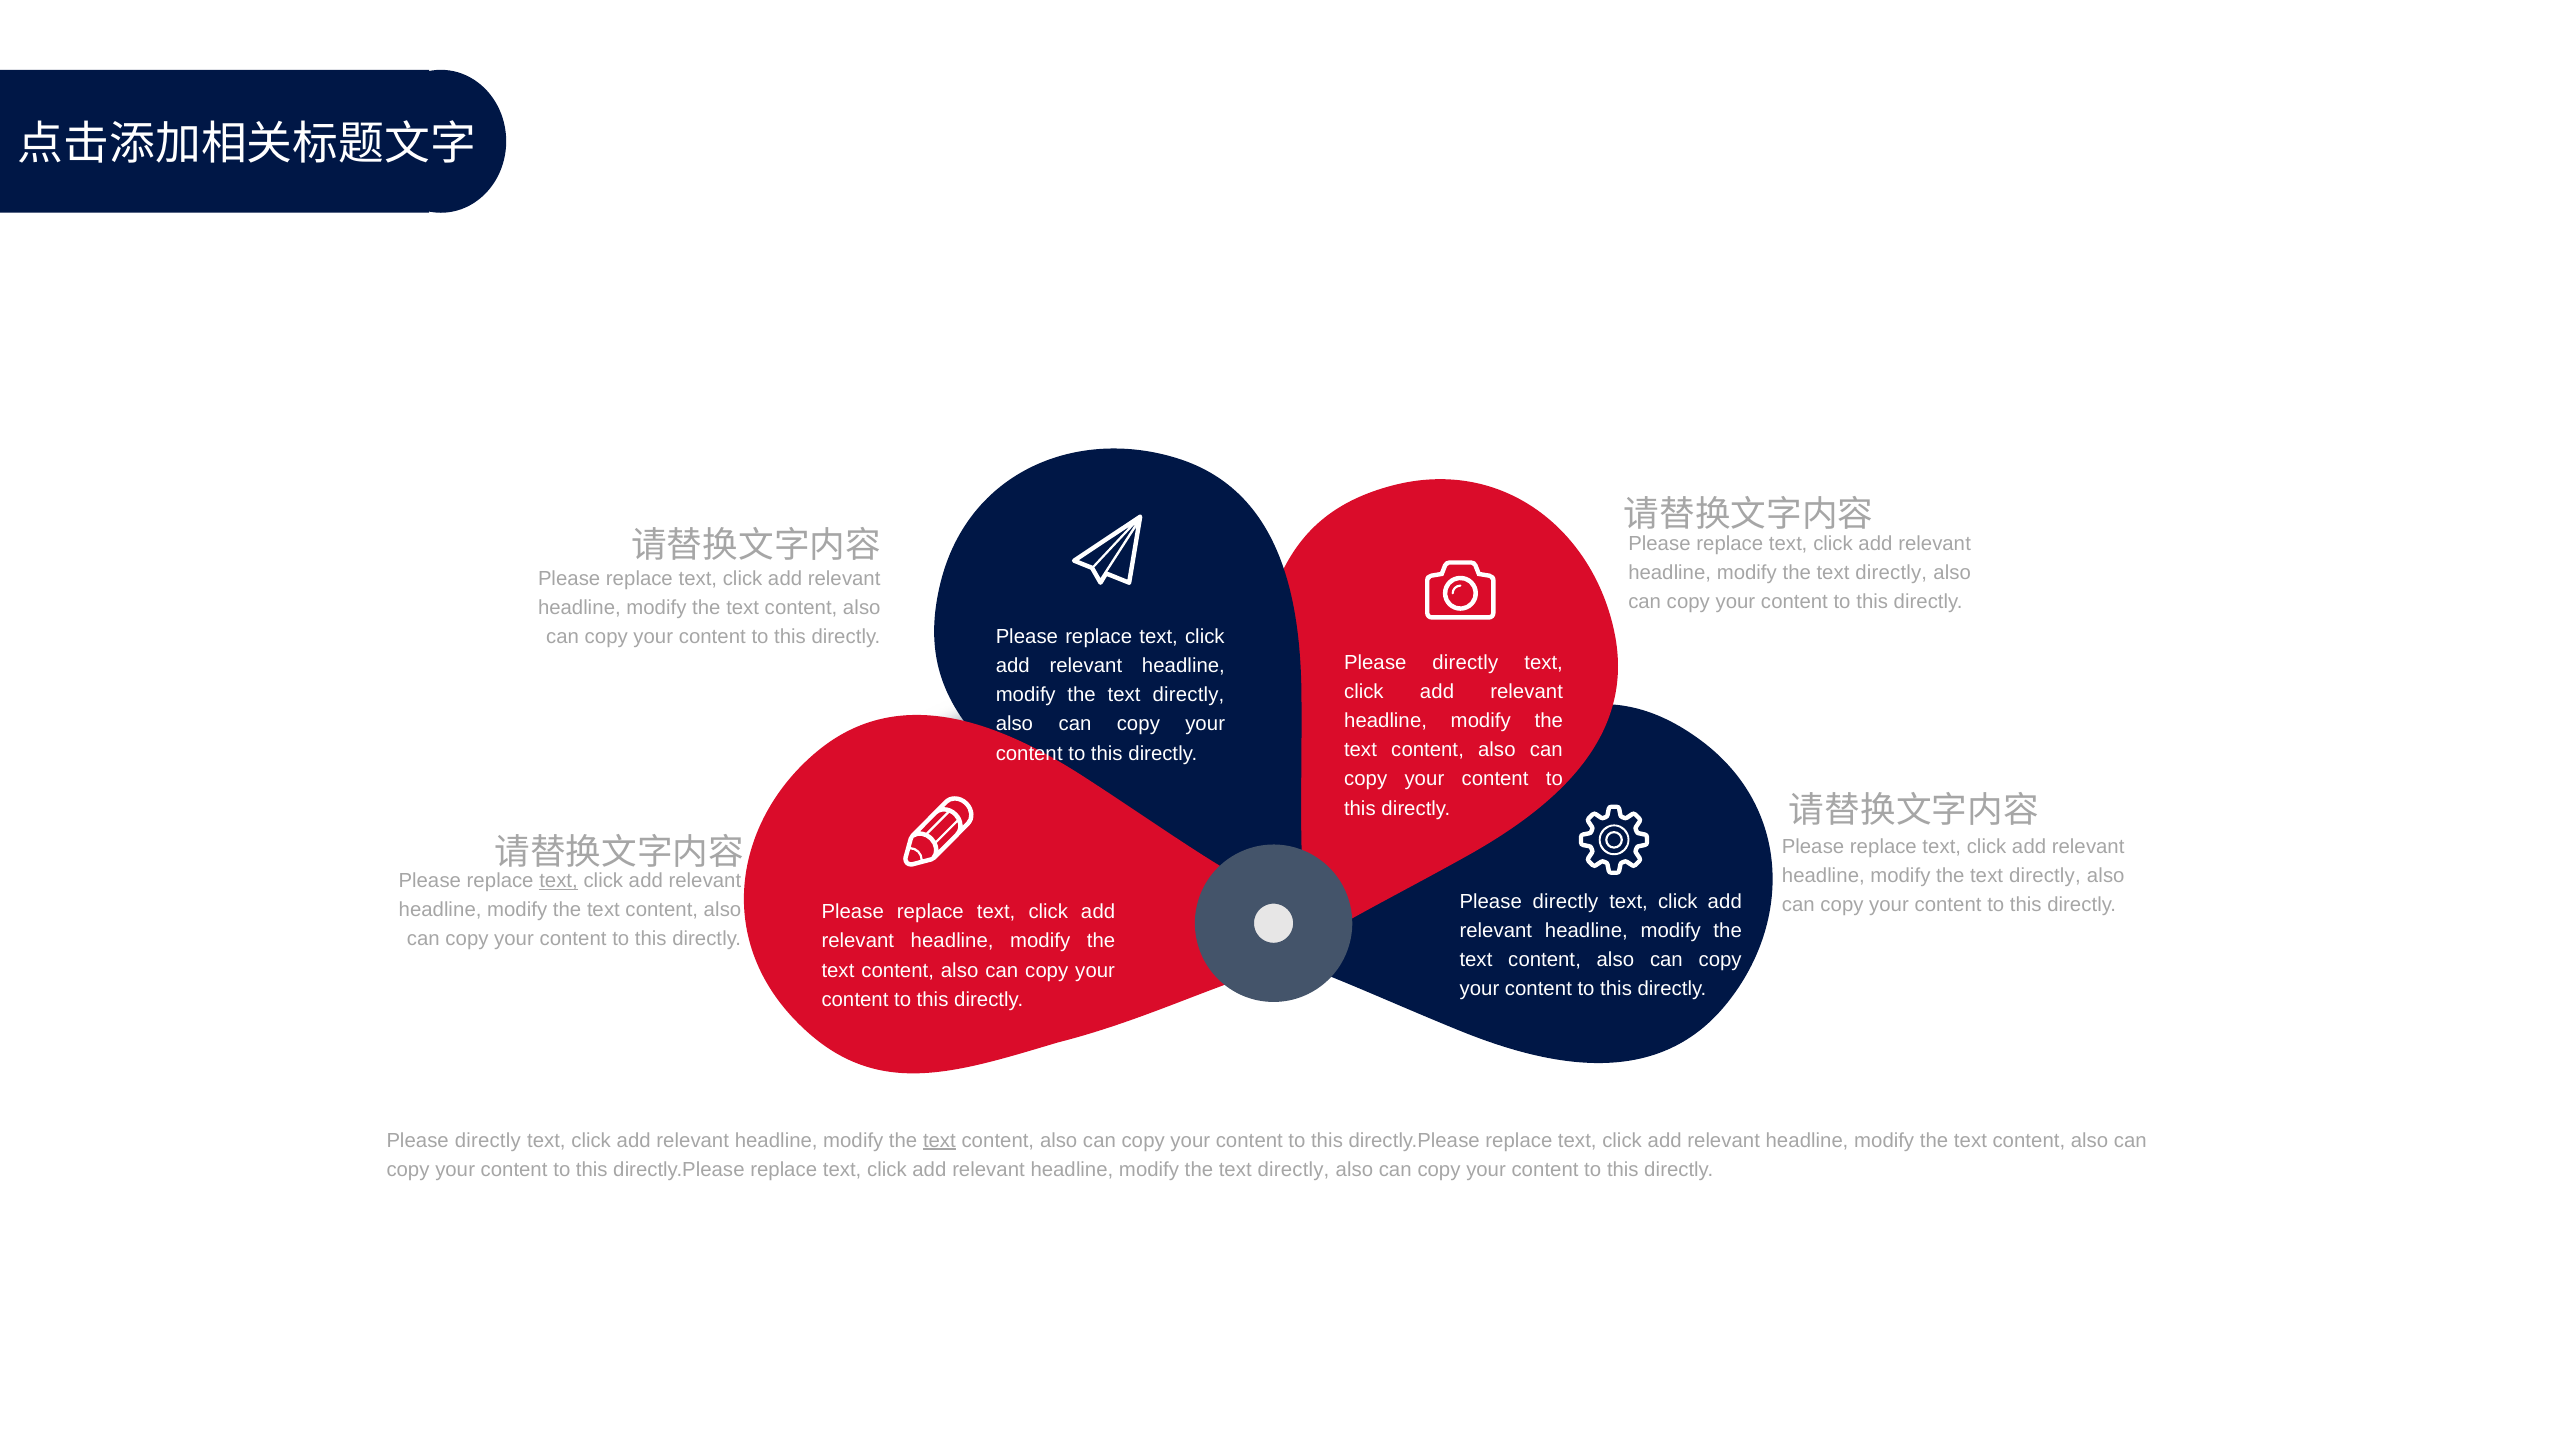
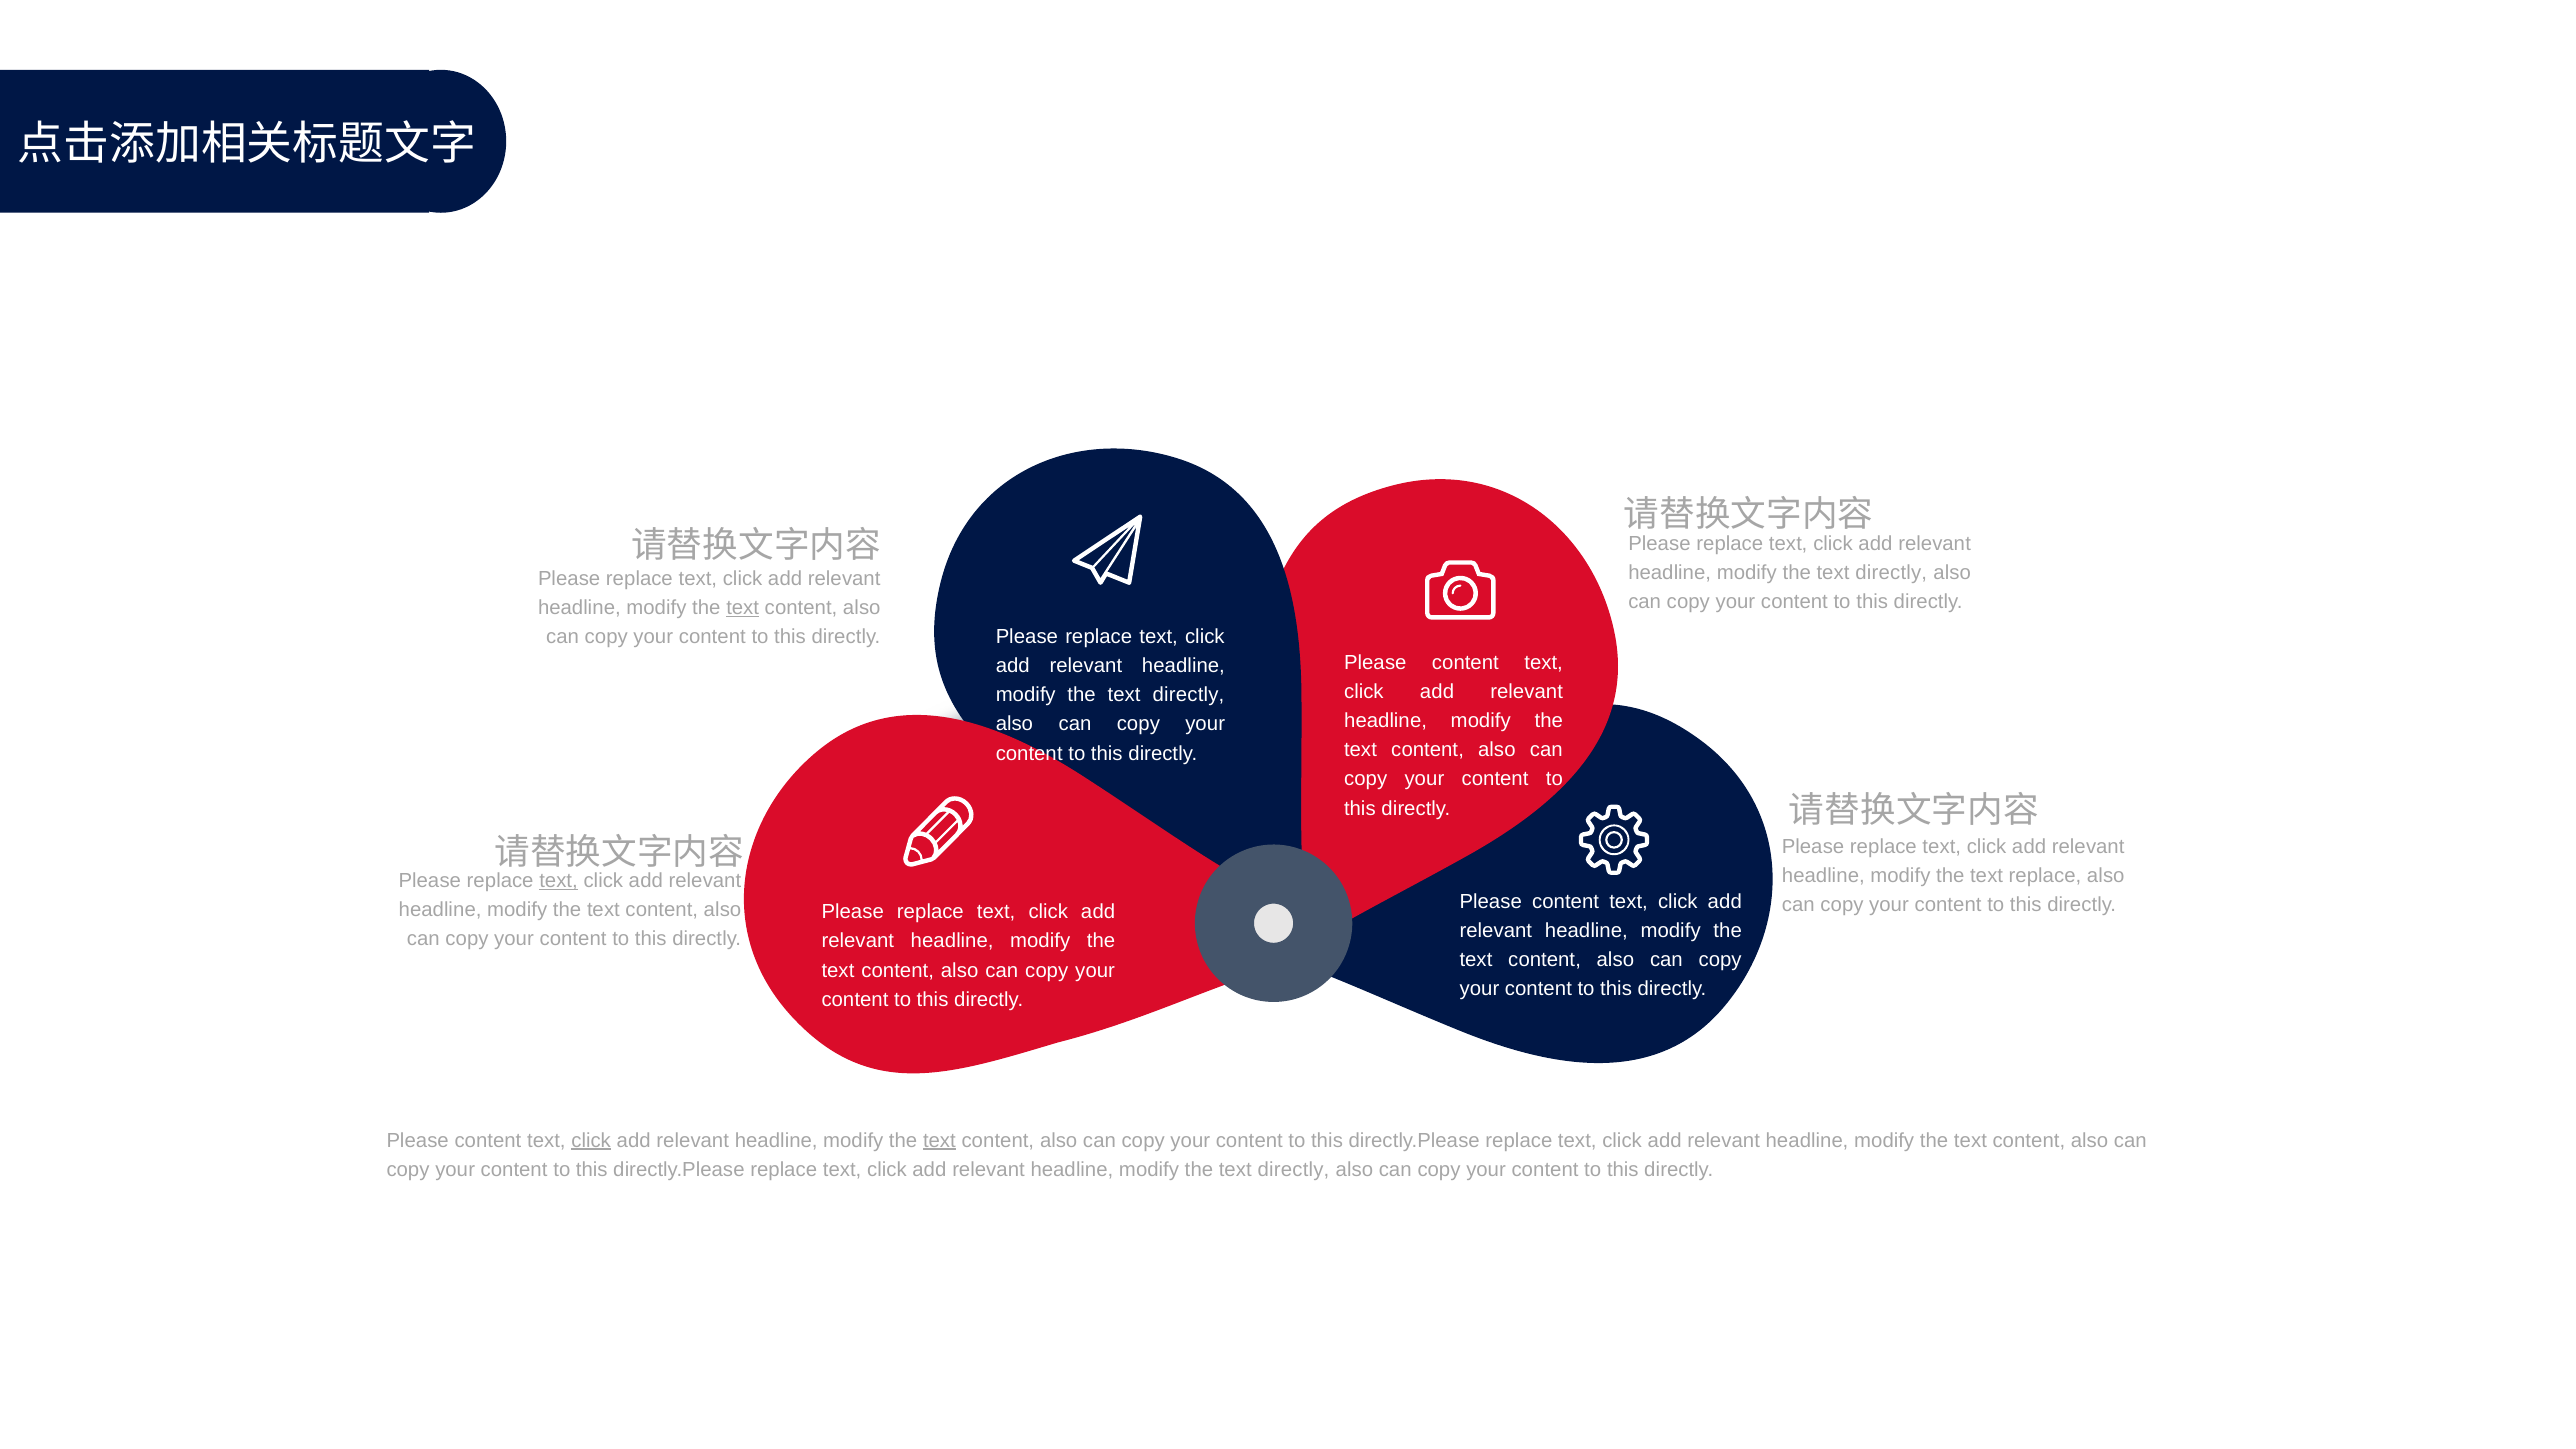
text underline: none -> present (743, 608)
directly: directly -> content (1465, 662)
directly: directly -> replace (2045, 876)
directly: directly -> content (1566, 901)
directly: directly -> content (488, 1140)
click underline: none -> present (591, 1140)
